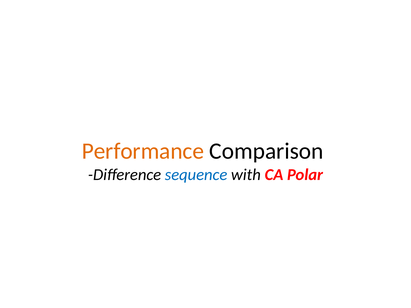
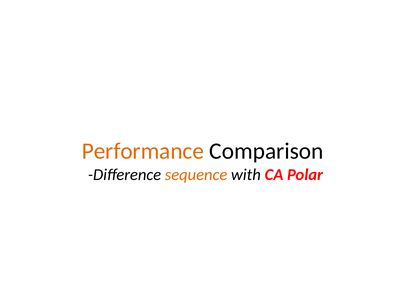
sequence colour: blue -> orange (196, 175)
